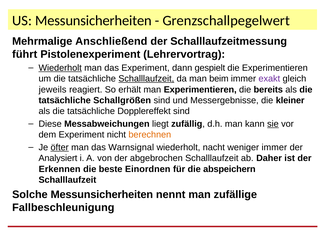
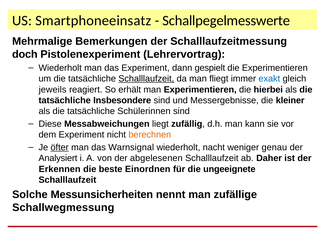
US Messunsicherheiten: Messunsicherheiten -> Smartphoneeinsatz (93, 21)
Grenzschallpegelwert: Grenzschallpegelwert -> Schallpegelmesswerte (226, 21)
Anschließend: Anschließend -> Bemerkungen (111, 41)
führt: führt -> doch (25, 54)
Wiederholt underline: present -> none (60, 68)
beim: beim -> fliegt (219, 79)
exakt colour: purple -> blue (269, 79)
bereits: bereits -> hierbei (268, 89)
Schallgrößen: Schallgrößen -> Insbesondere (122, 100)
Dopplereffekt: Dopplereffekt -> Schülerinnen (144, 111)
sie underline: present -> none (273, 124)
weniger immer: immer -> genau (274, 147)
abgebrochen: abgebrochen -> abgelesenen (156, 158)
abspeichern: abspeichern -> ungeeignete (229, 169)
Fallbeschleunigung: Fallbeschleunigung -> Schallwegmessung (63, 207)
